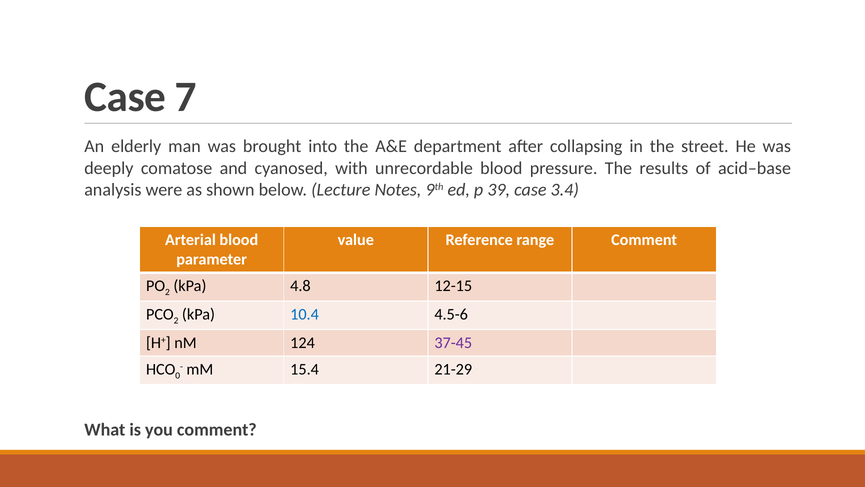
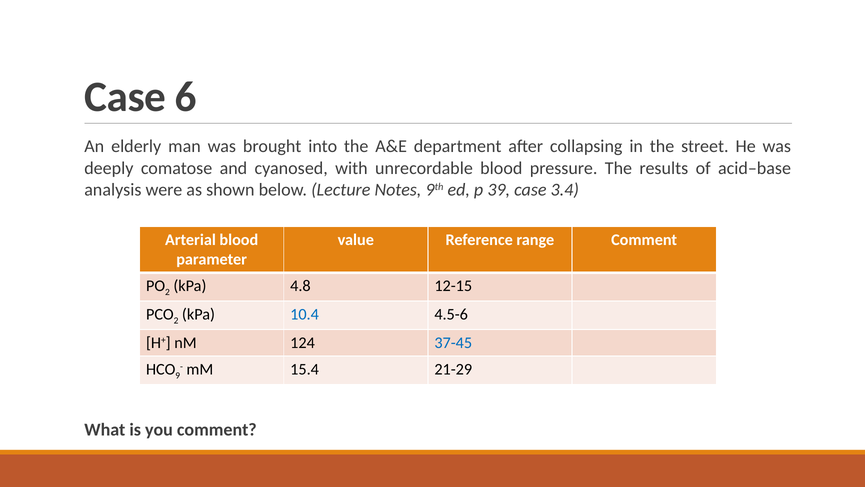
7: 7 -> 6 (186, 97)
37-45 colour: purple -> blue (453, 343)
0: 0 -> 9 (178, 375)
